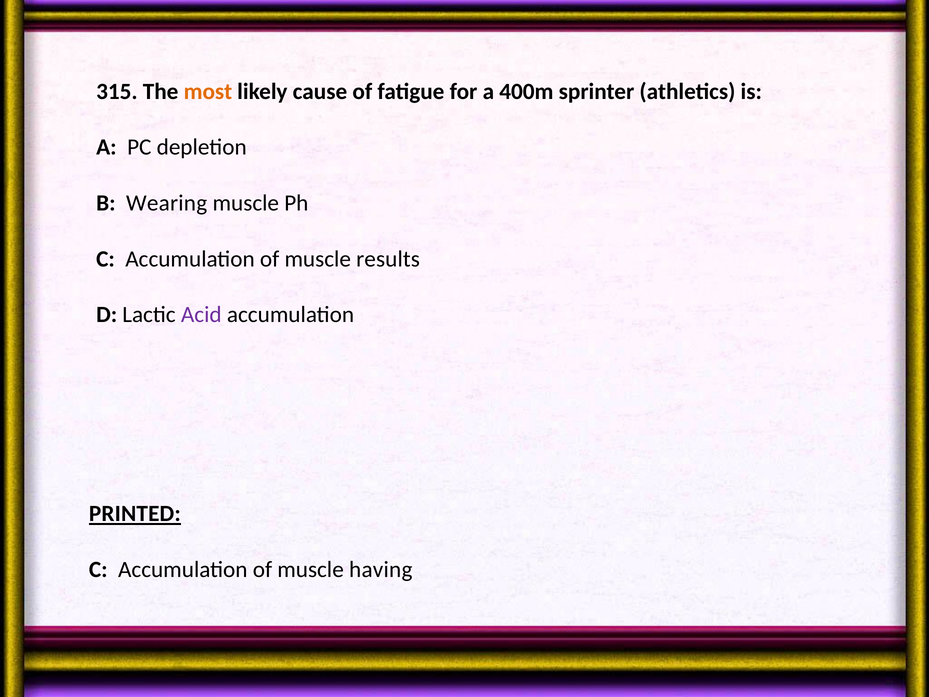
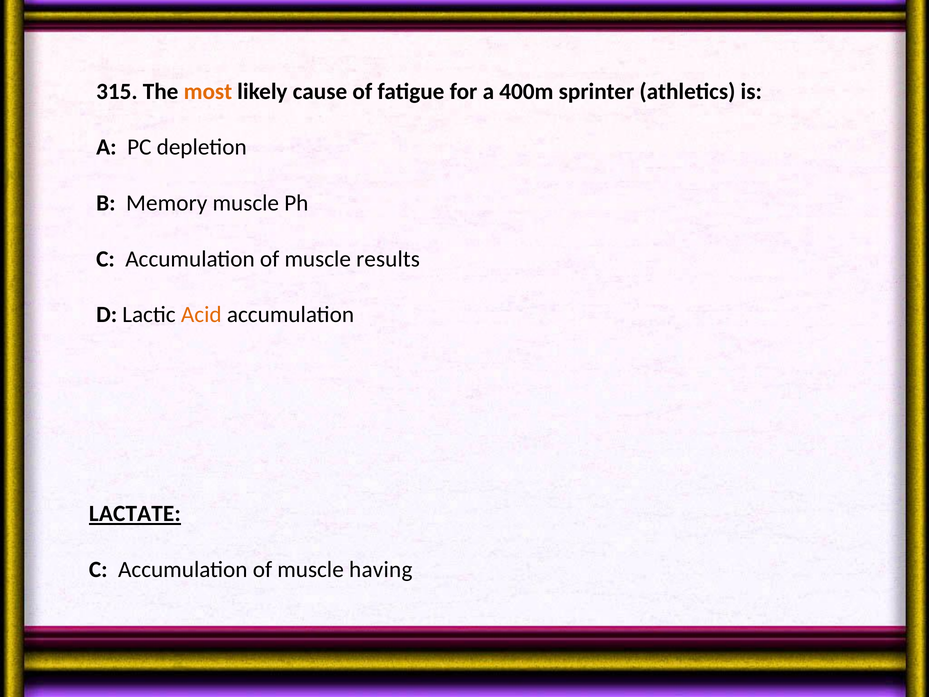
Wearing: Wearing -> Memory (167, 203)
Acid colour: purple -> orange (201, 314)
PRINTED: PRINTED -> LACTATE (135, 514)
